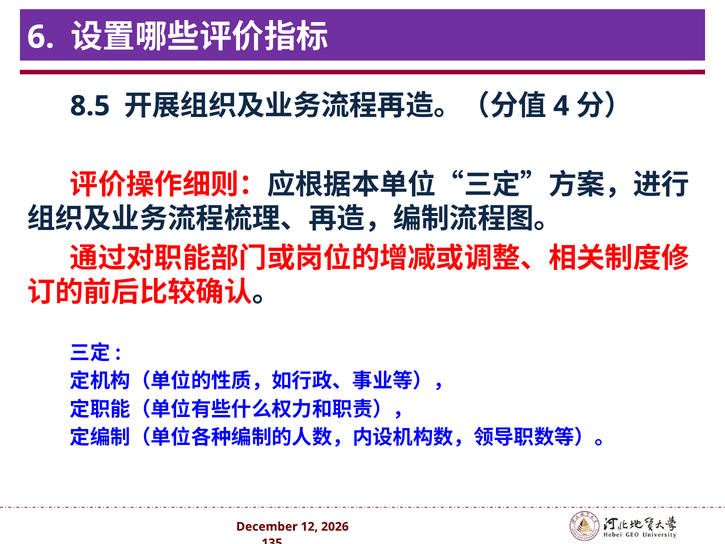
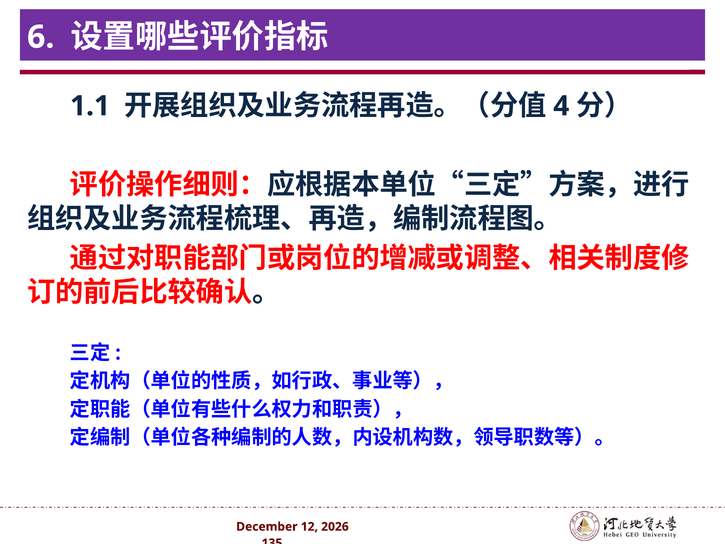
8.5: 8.5 -> 1.1 (90, 106)
